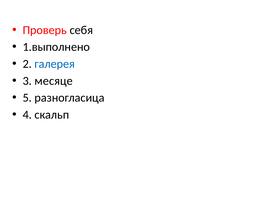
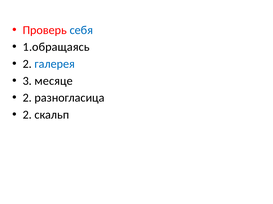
себя colour: black -> blue (81, 30)
1.выполнено: 1.выполнено -> 1.обращаясь (56, 47)
5: 5 -> 2 (27, 98)
4: 4 -> 2 (27, 115)
